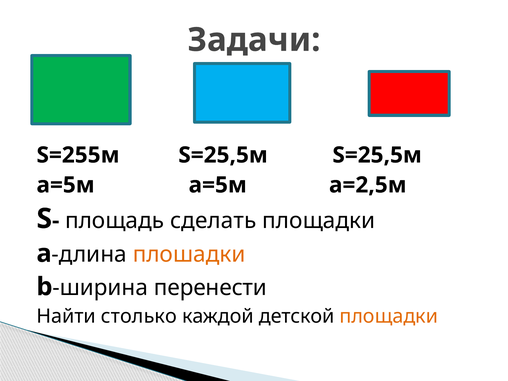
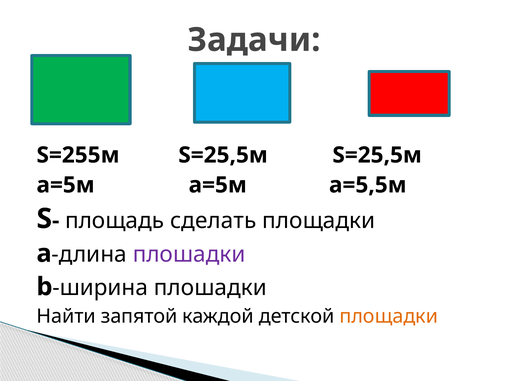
а=2,5м: а=2,5м -> а=5,5м (368, 185)
плошадки colour: orange -> purple (189, 254)
b-ширина перенести: перенести -> плошадки (210, 288)
столько: столько -> запятой (139, 316)
